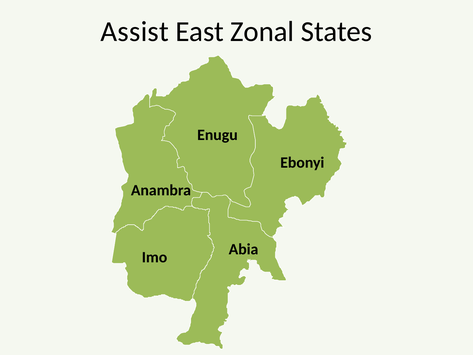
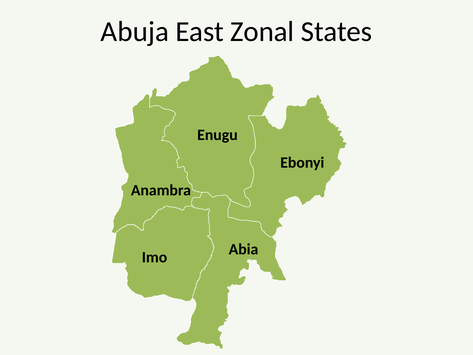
Assist: Assist -> Abuja (135, 32)
